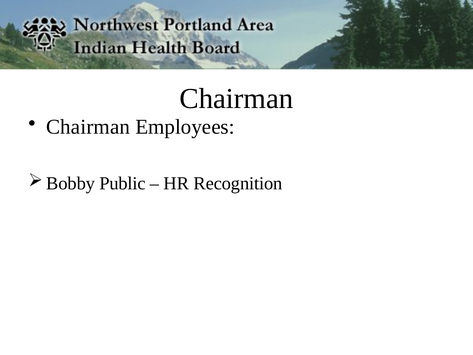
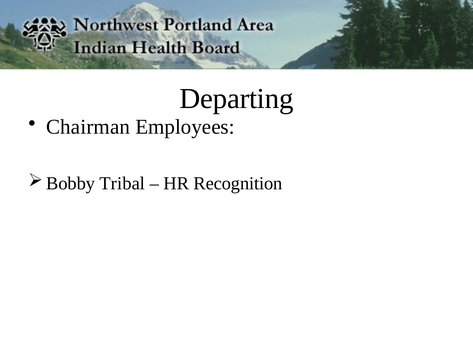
Chairman: Chairman -> Departing (236, 99)
Public: Public -> Tribal (122, 183)
